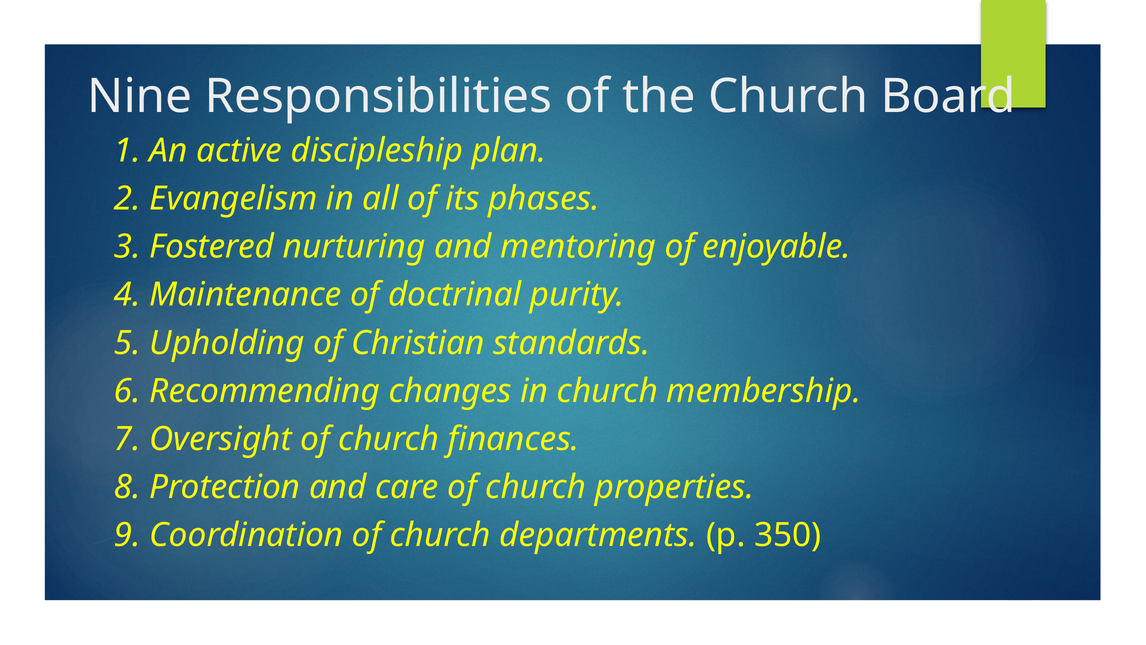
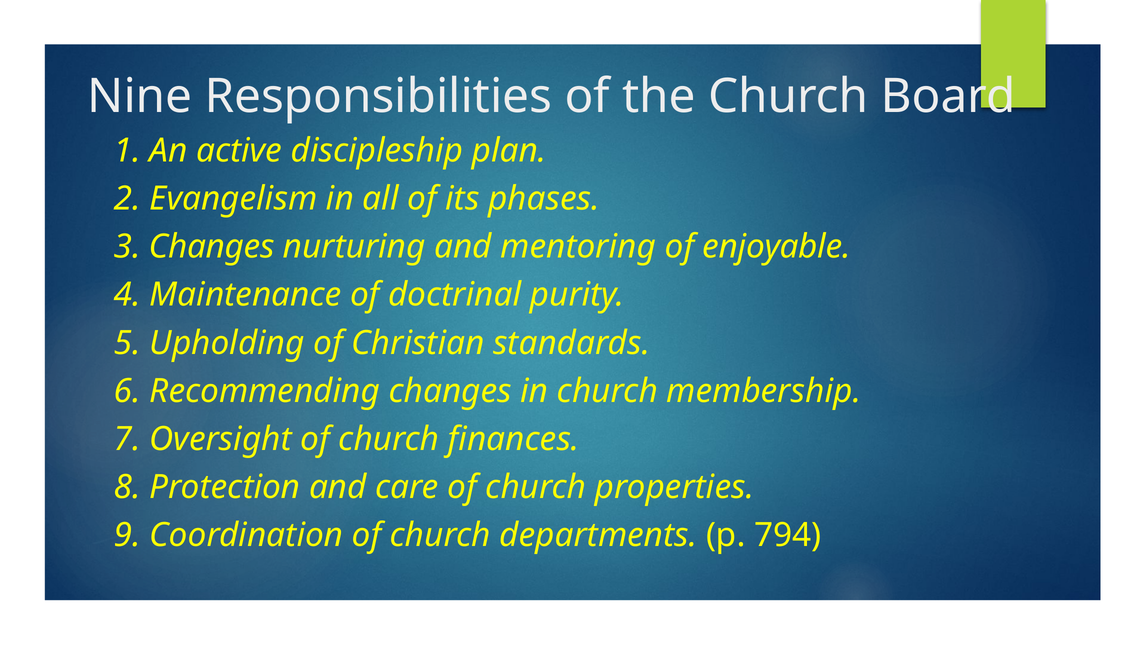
3 Fostered: Fostered -> Changes (212, 247)
350: 350 -> 794 (788, 535)
